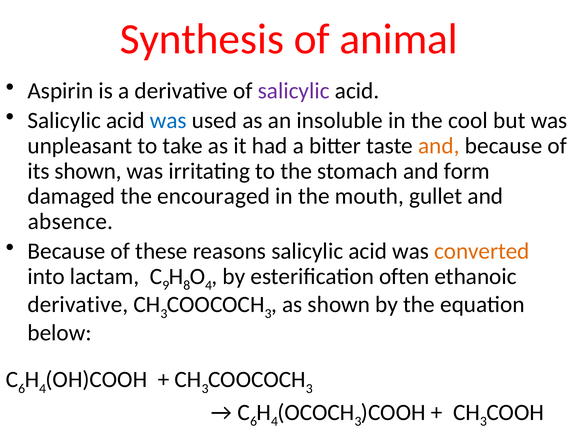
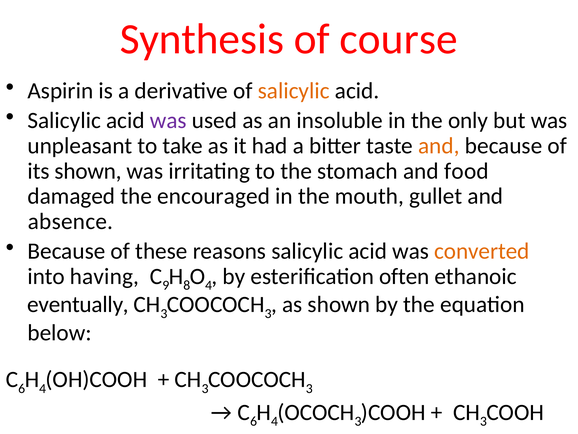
animal: animal -> course (399, 39)
salicylic colour: purple -> orange (294, 91)
was colour: blue -> purple (168, 121)
cool: cool -> only (468, 121)
form: form -> food (467, 171)
lactam: lactam -> having (104, 276)
derivative: derivative -> eventually (78, 304)
